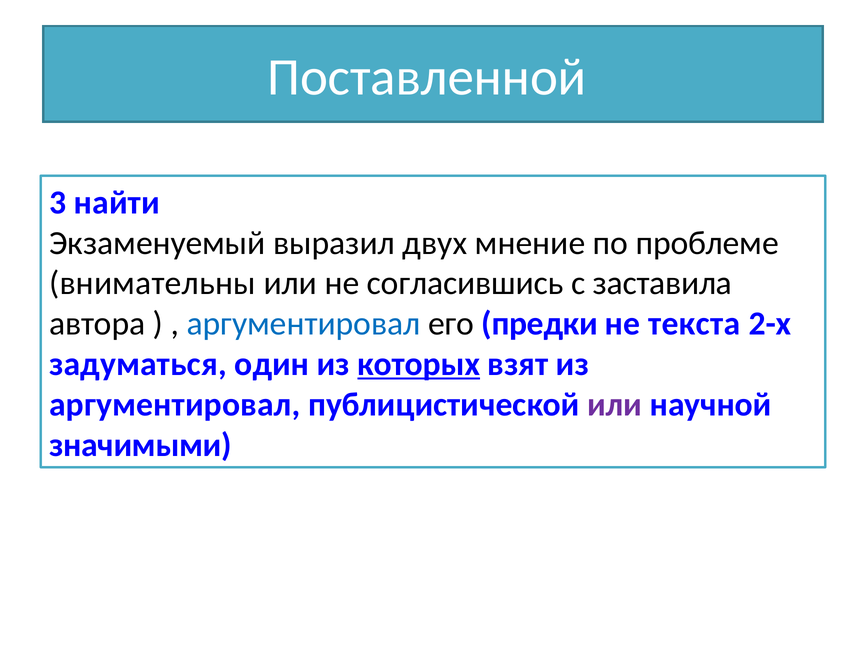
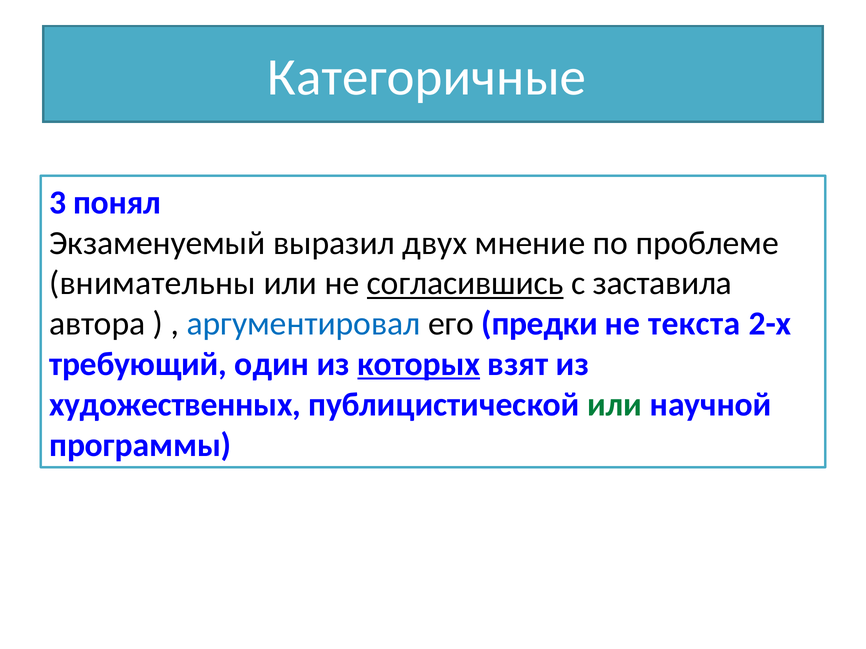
Поставленной: Поставленной -> Категоричные (427, 78)
найти: найти -> понял (117, 203)
согласившись underline: none -> present (465, 284)
задуматься: задуматься -> требующий (138, 364)
аргументировал: аргументировал -> художественных (175, 405)
или colour: purple -> green (615, 405)
значимыми: значимыми -> программы (140, 445)
